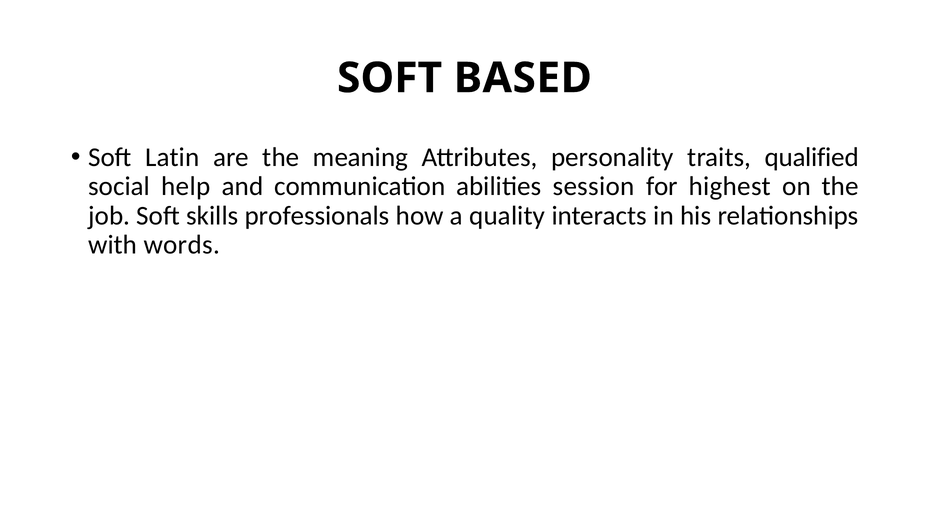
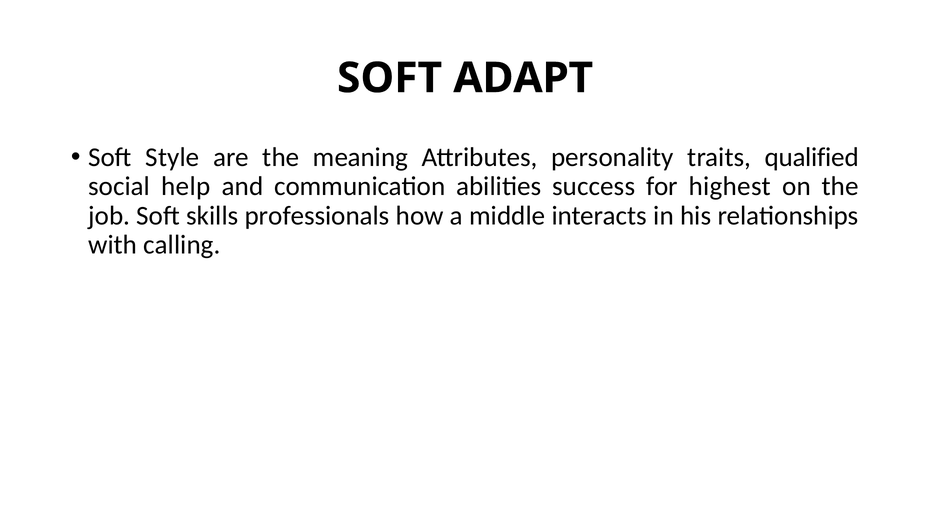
BASED: BASED -> ADAPT (523, 78)
Latin: Latin -> Style (172, 157)
session: session -> success (594, 186)
quality: quality -> middle (507, 216)
words: words -> calling (182, 245)
